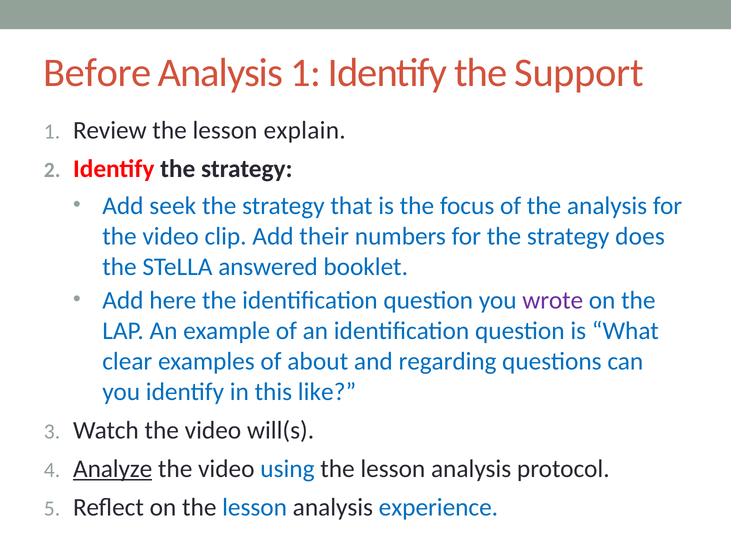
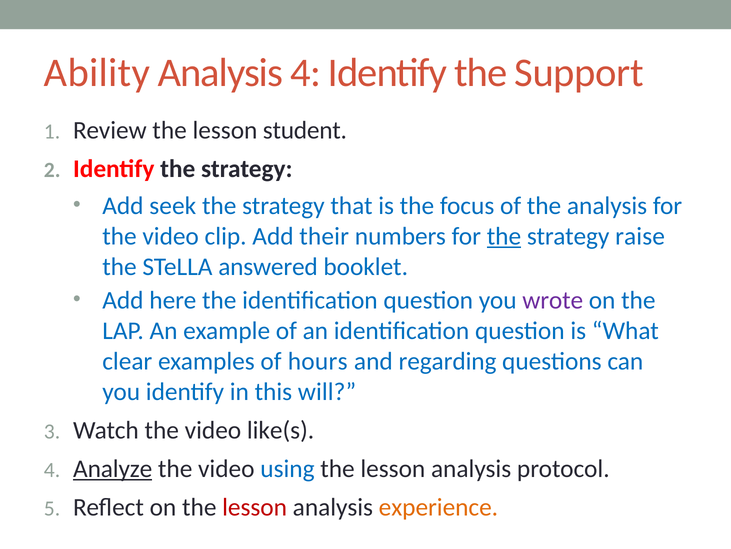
Before: Before -> Ability (97, 73)
Analysis 1: 1 -> 4 (306, 73)
explain: explain -> student (305, 130)
the underline: none -> present (504, 236)
does: does -> raise (640, 236)
about: about -> hours (318, 361)
like: like -> will (327, 391)
will(s: will(s -> like(s (281, 430)
lesson colour: blue -> red (255, 507)
experience colour: blue -> orange (438, 507)
